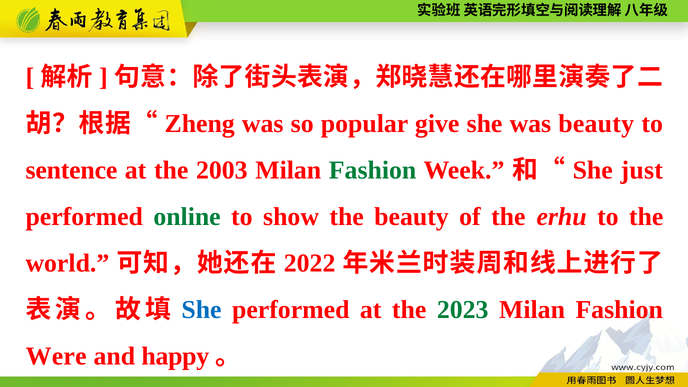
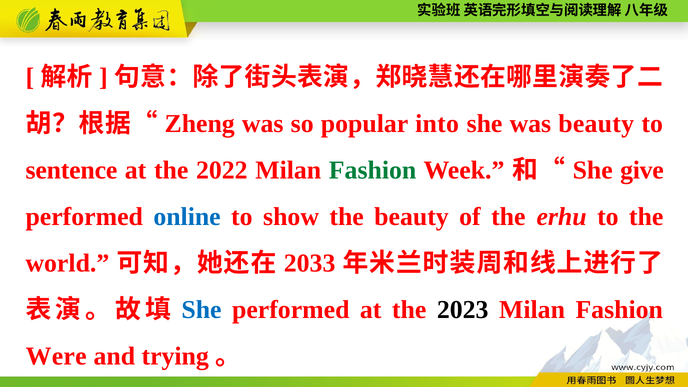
give: give -> into (437, 124)
2003: 2003 -> 2022 (222, 170)
just: just -> give (642, 170)
online colour: green -> blue (187, 217)
2022: 2022 -> 2033 (310, 263)
2023 colour: green -> black (463, 310)
happy: happy -> trying (175, 356)
